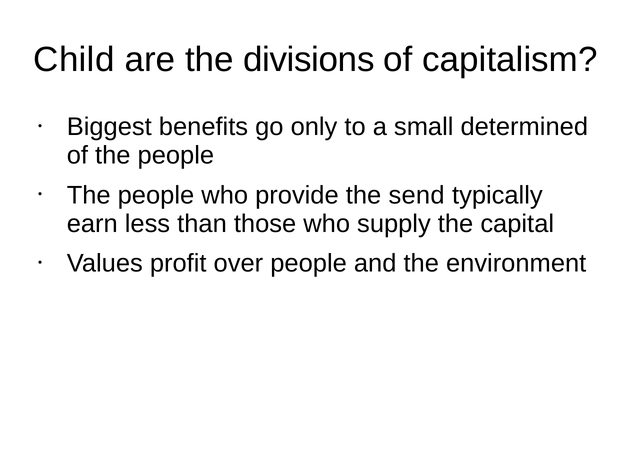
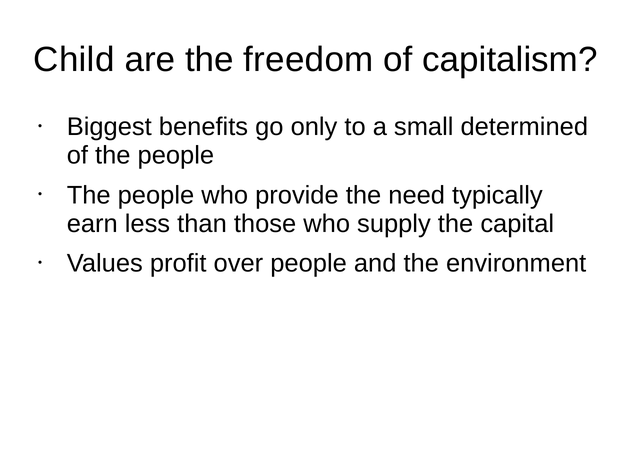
divisions: divisions -> freedom (308, 60)
send: send -> need (417, 195)
